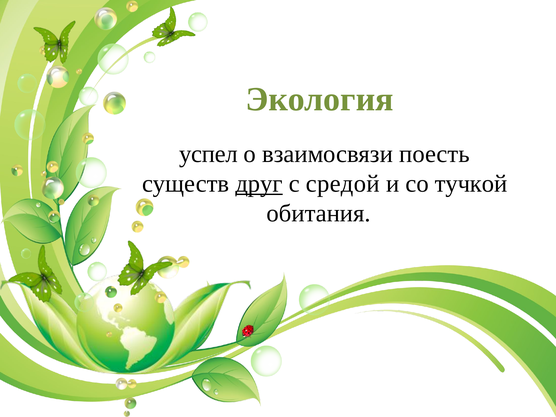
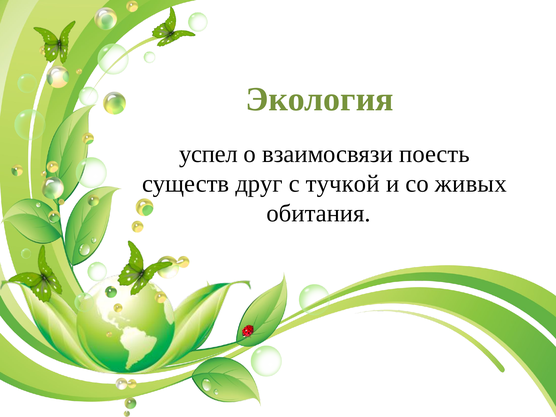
друг underline: present -> none (259, 184)
средой: средой -> тучкой (343, 184)
тучкой: тучкой -> живых (471, 184)
